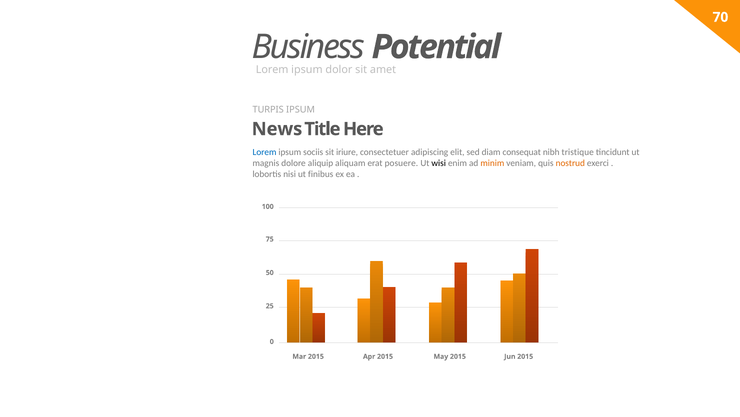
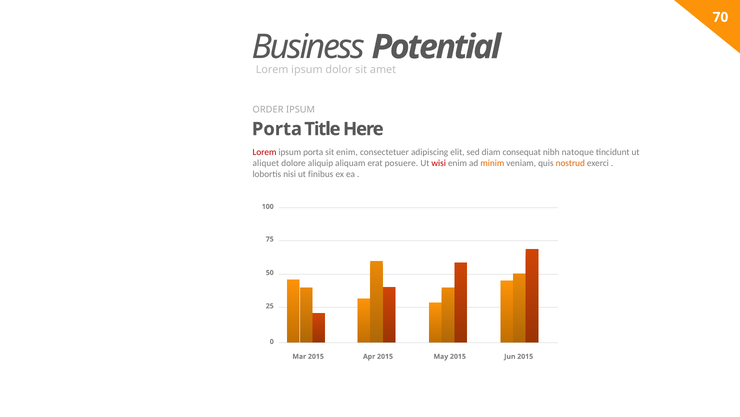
TURPIS: TURPIS -> ORDER (268, 109)
News: News -> Porta (277, 129)
Lorem colour: blue -> red (264, 152)
sociis: sociis -> porta (313, 152)
sit iriure: iriure -> enim (347, 152)
tristique: tristique -> natoque (578, 152)
magnis: magnis -> aliquet (266, 163)
wisi colour: black -> red (439, 163)
